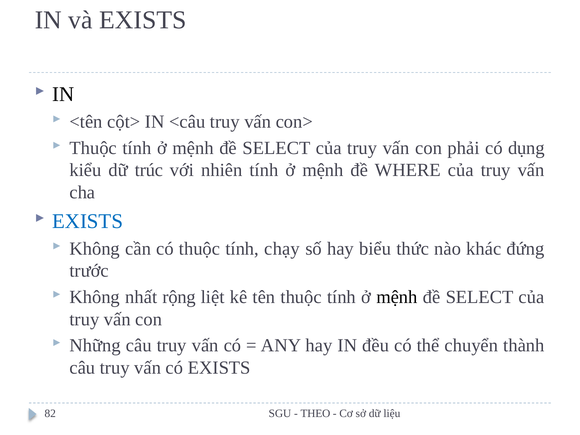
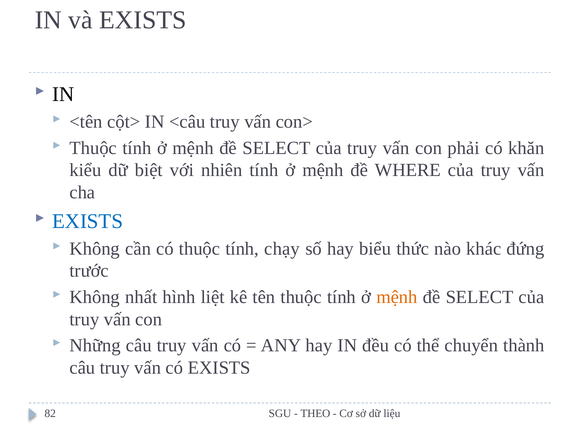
dụng: dụng -> khăn (526, 148)
trúc: trúc -> biệt (149, 170)
rộng: rộng -> hình (179, 297)
mệnh colour: black -> orange (397, 297)
